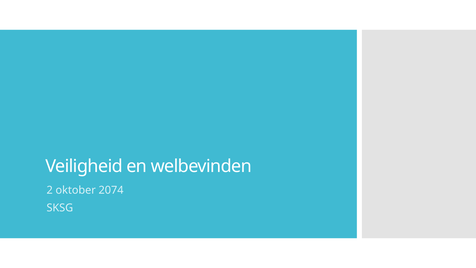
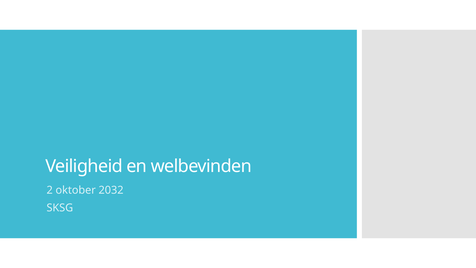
2074: 2074 -> 2032 (111, 190)
